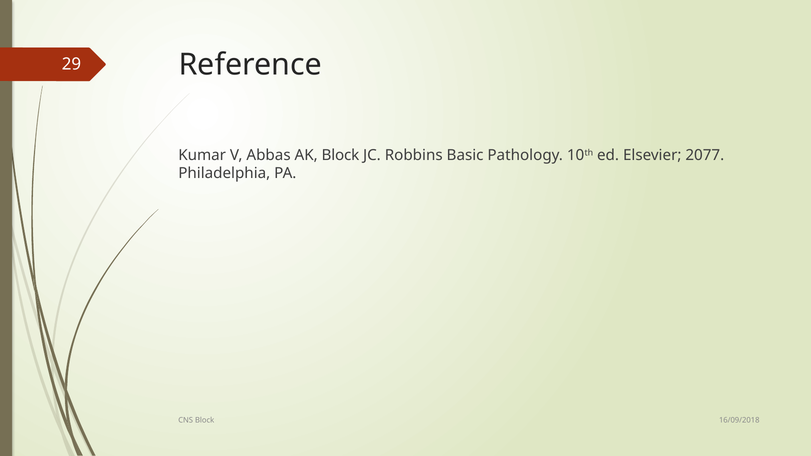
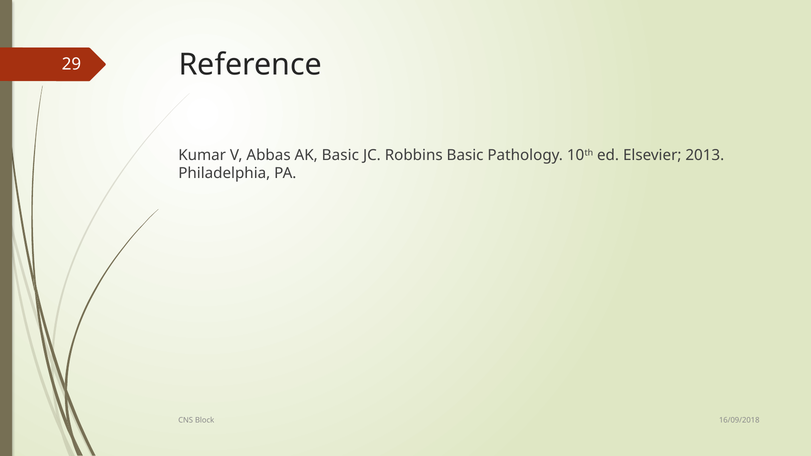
AK Block: Block -> Basic (340, 155)
2077: 2077 -> 2013 (705, 155)
